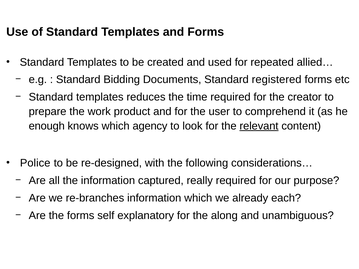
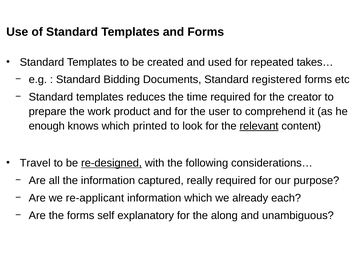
allied…: allied… -> takes… (315, 62)
agency: agency -> printed (150, 126)
Police: Police -> Travel (35, 163)
re-designed underline: none -> present (112, 163)
re-branches: re-branches -> re-applicant (95, 198)
